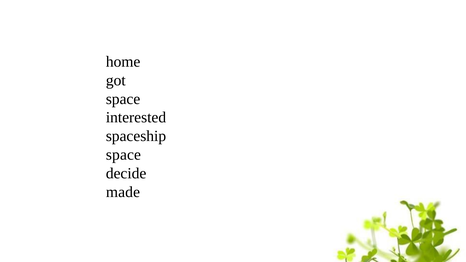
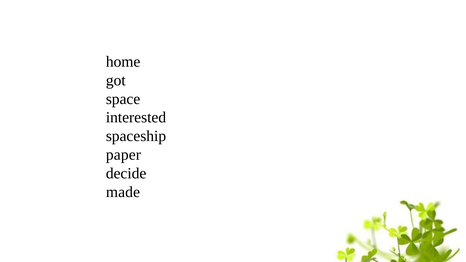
space: space -> paper (123, 155)
